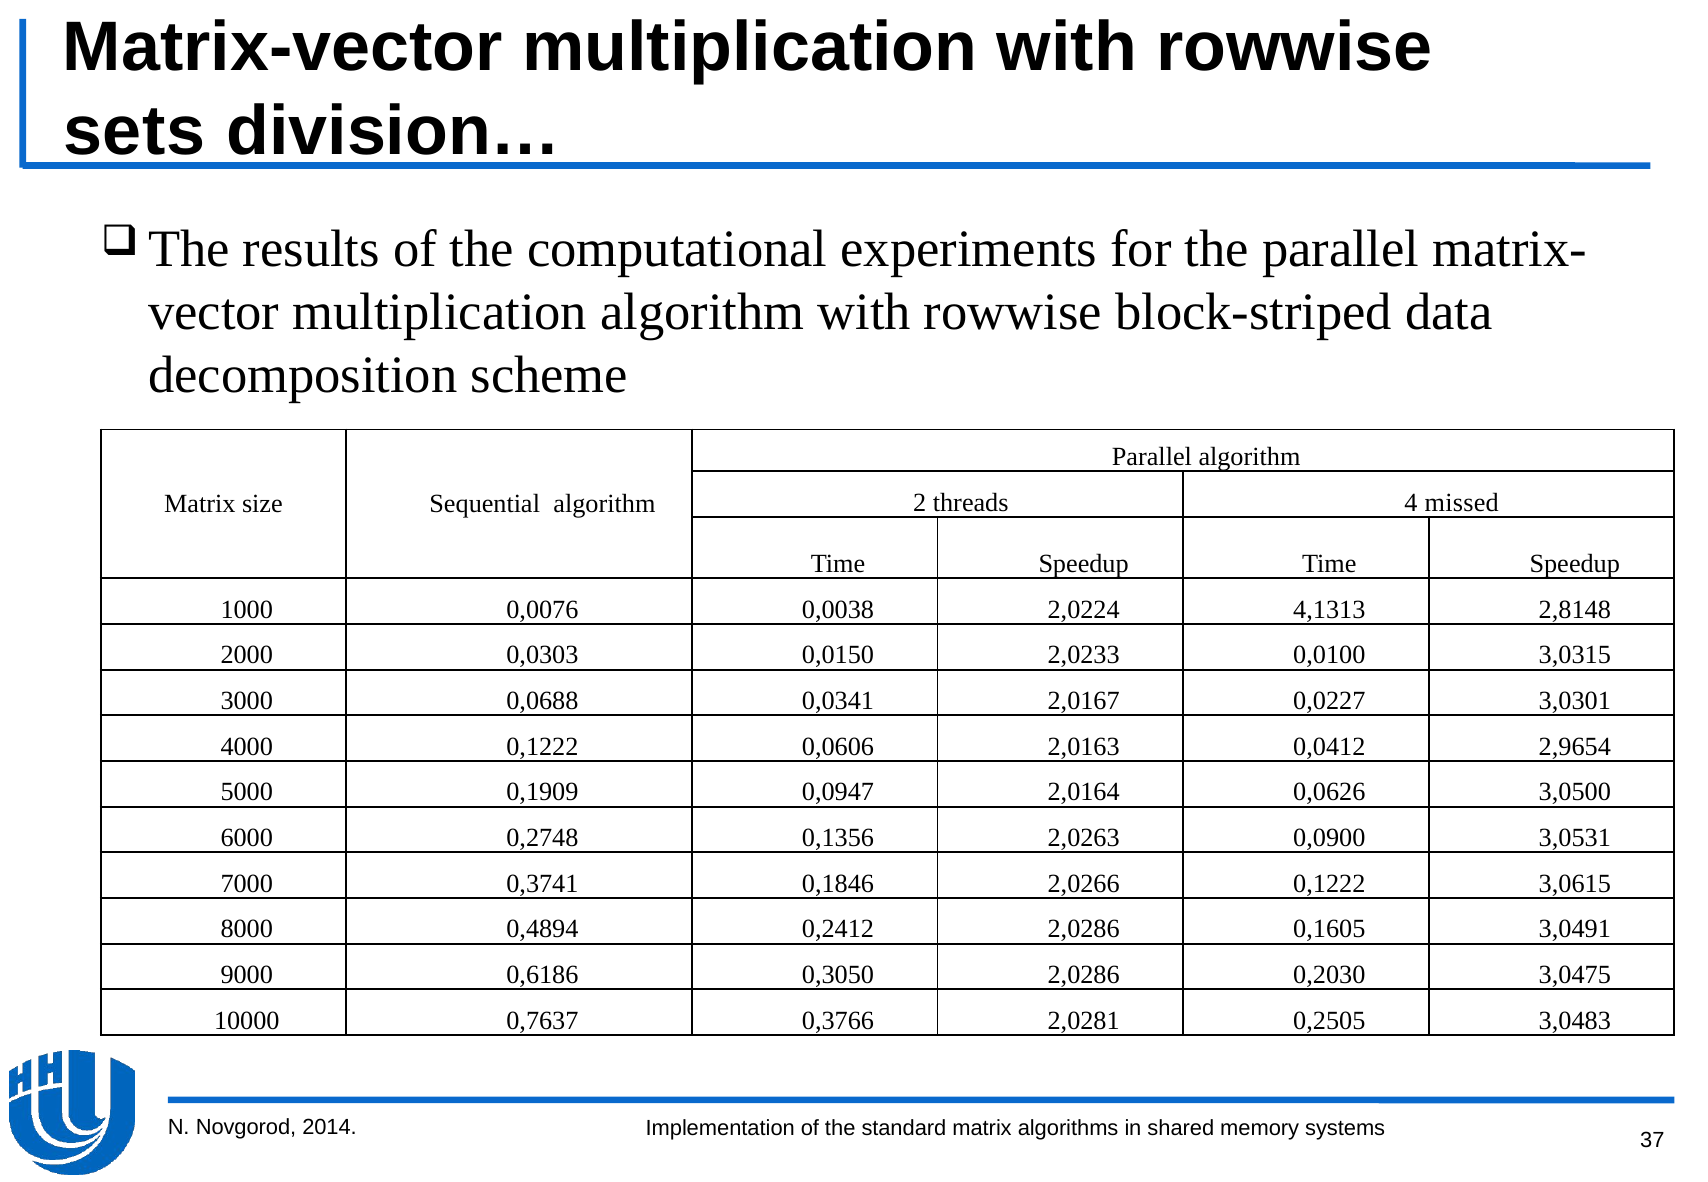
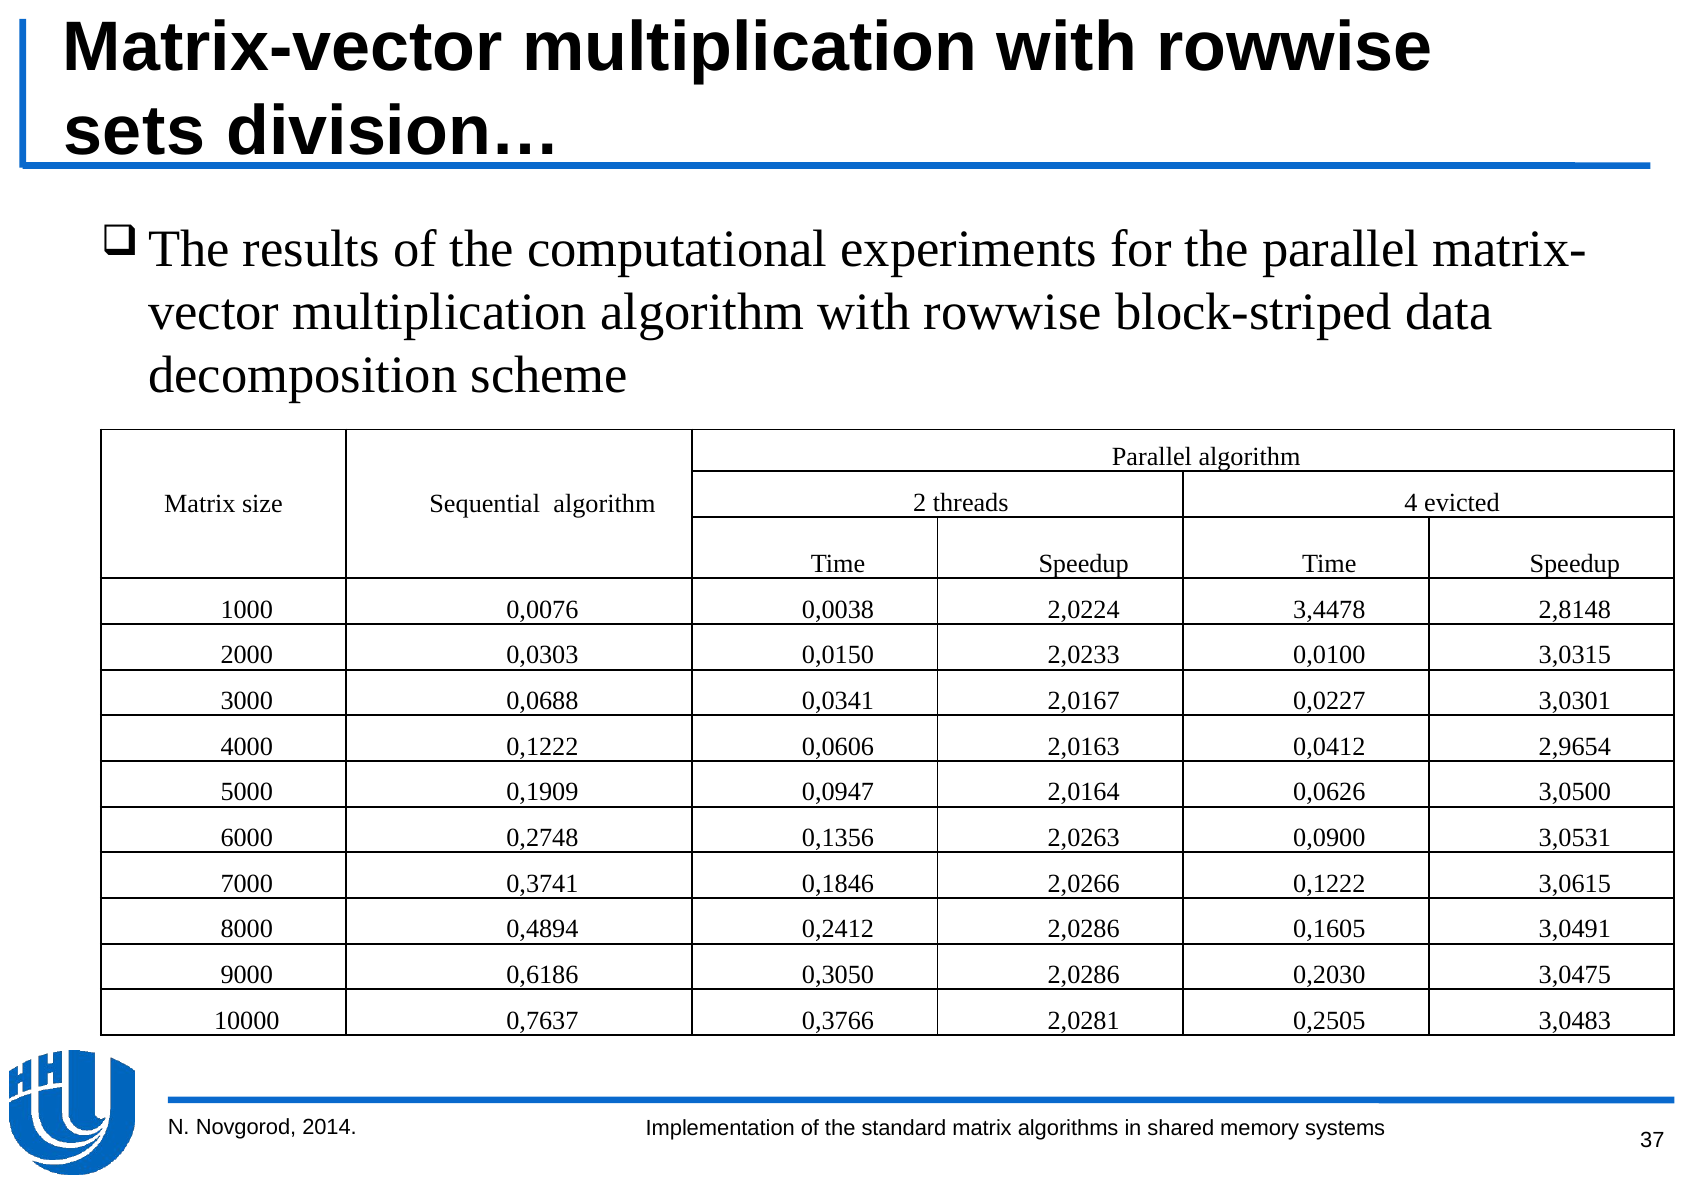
missed: missed -> evicted (1462, 503)
4,1313: 4,1313 -> 3,4478 (1329, 610)
